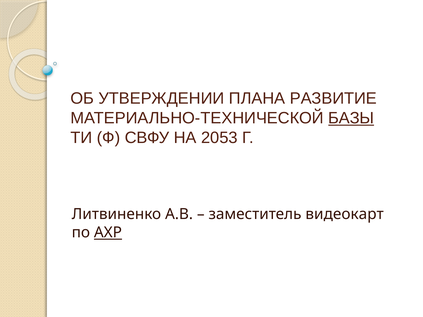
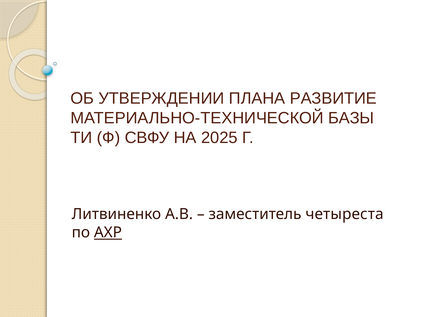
БАЗЫ underline: present -> none (351, 118)
2053: 2053 -> 2025 (219, 138)
видеокарт: видеокарт -> четыреста (345, 214)
